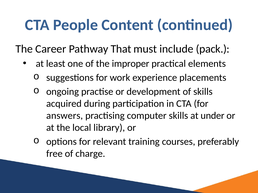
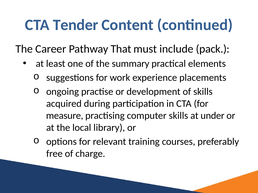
People: People -> Tender (76, 25)
improper: improper -> summary (131, 64)
answers: answers -> measure (65, 116)
